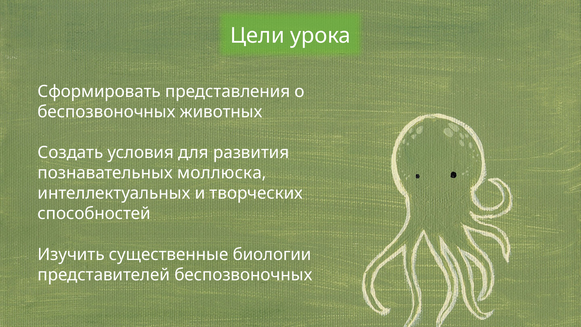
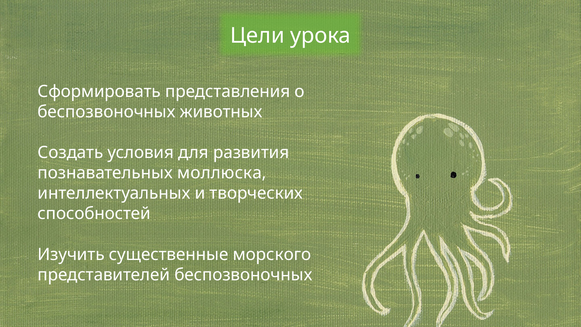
биологии: биологии -> морского (272, 254)
